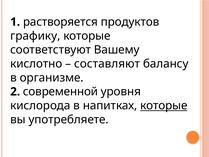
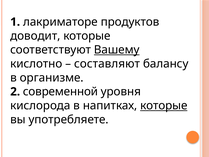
растворяется: растворяется -> лакриматоре (60, 22)
графику: графику -> доводит (35, 36)
Вашему underline: none -> present (117, 50)
